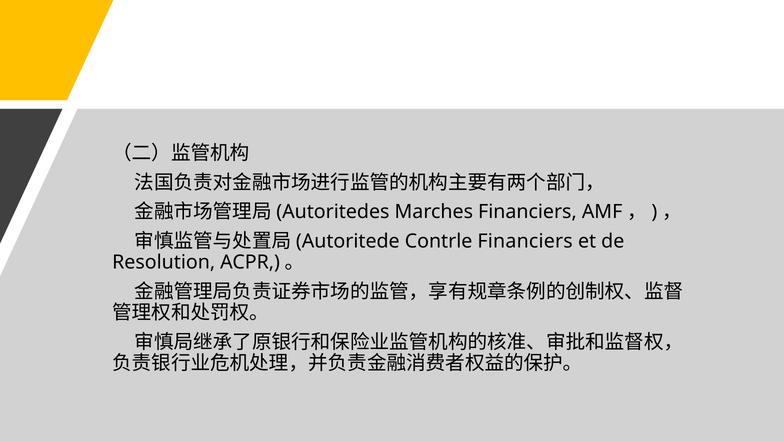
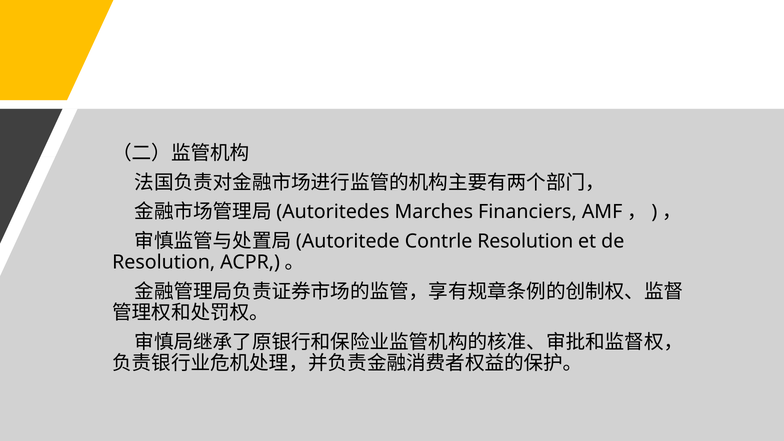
Contrle Financiers: Financiers -> Resolution (525, 241)
